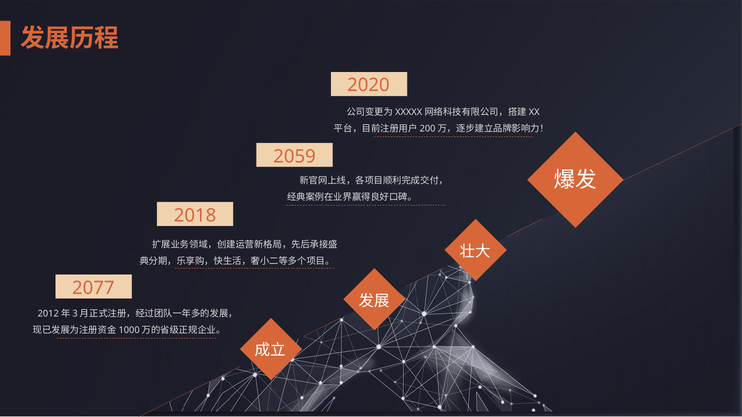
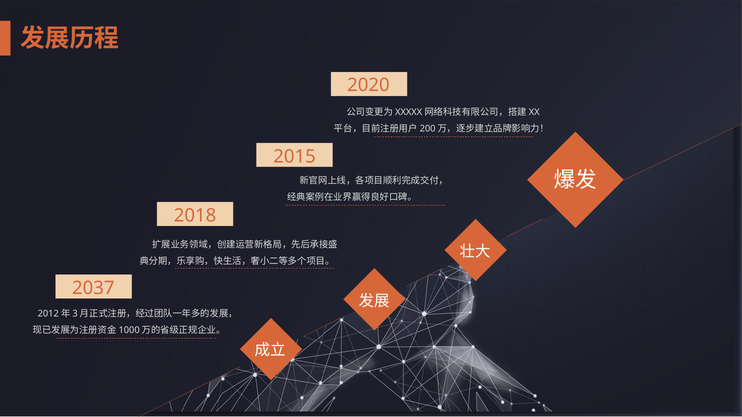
2059: 2059 -> 2015 (295, 157)
2077: 2077 -> 2037 (93, 288)
